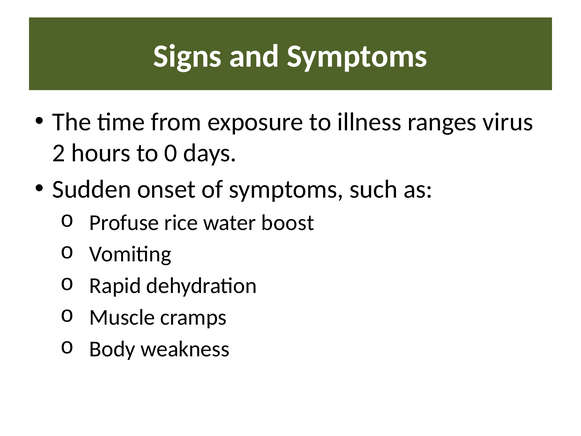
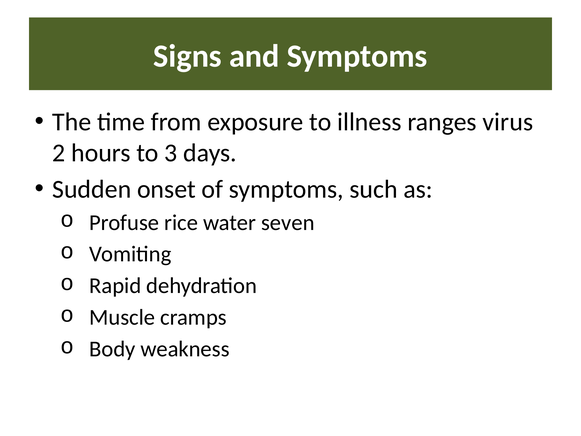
0: 0 -> 3 (171, 153)
boost: boost -> seven (288, 222)
